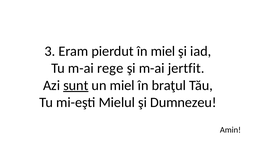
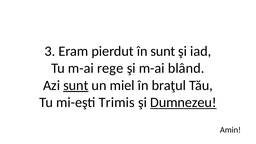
în miel: miel -> sunt (163, 51)
jertfit: jertfit -> blând (186, 68)
Mielul: Mielul -> Trimis (117, 102)
Dumnezeu underline: none -> present (183, 102)
